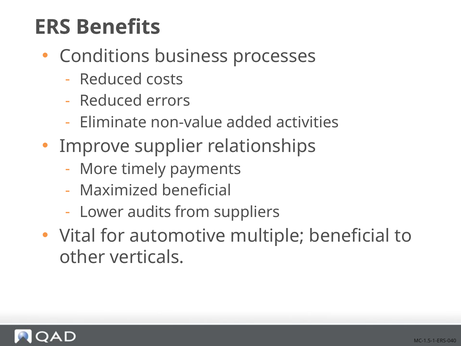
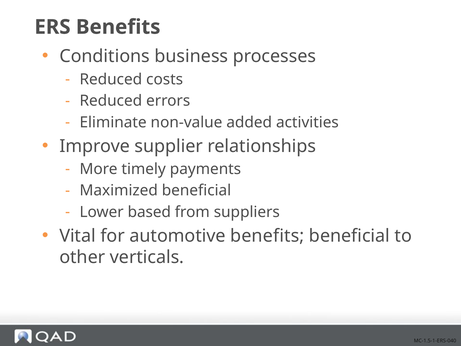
audits: audits -> based (149, 212)
automotive multiple: multiple -> benefits (267, 236)
